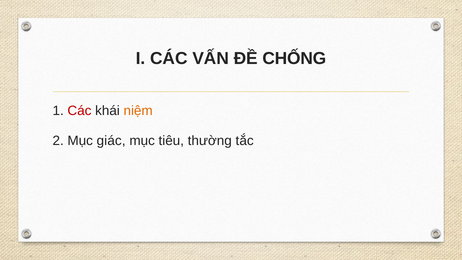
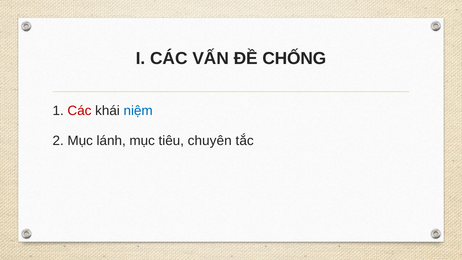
niệm colour: orange -> blue (138, 111)
giác: giác -> lánh (111, 141)
thường: thường -> chuyên (210, 141)
